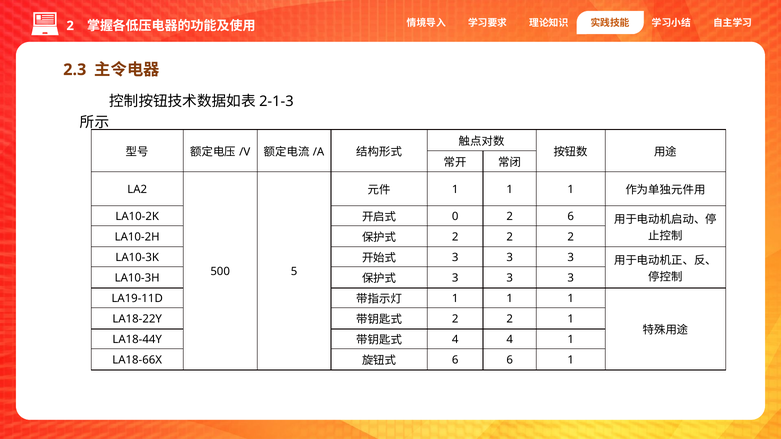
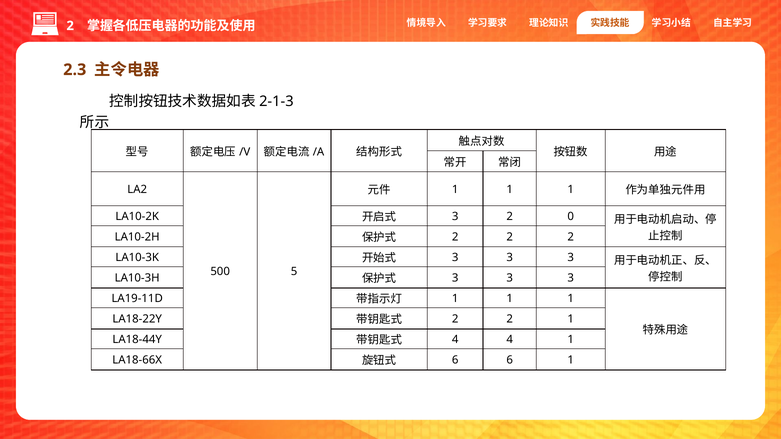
0: 0 -> 3 (455, 217)
2 6: 6 -> 0 (571, 217)
